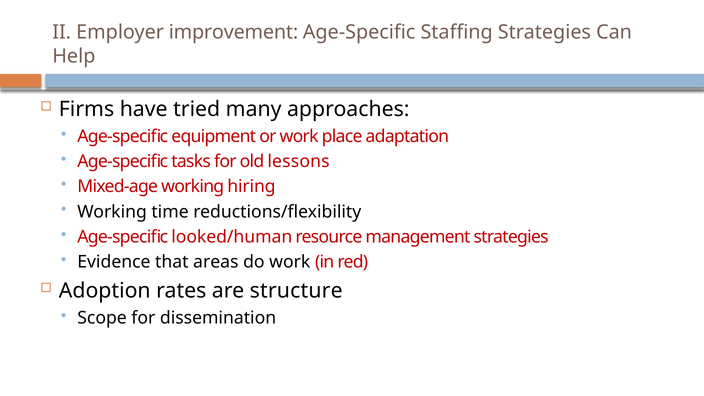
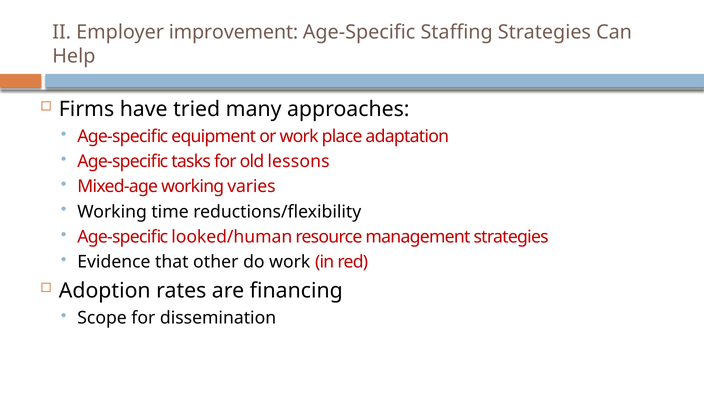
hiring: hiring -> varies (251, 187)
areas: areas -> other (216, 262)
structure: structure -> financing (296, 291)
